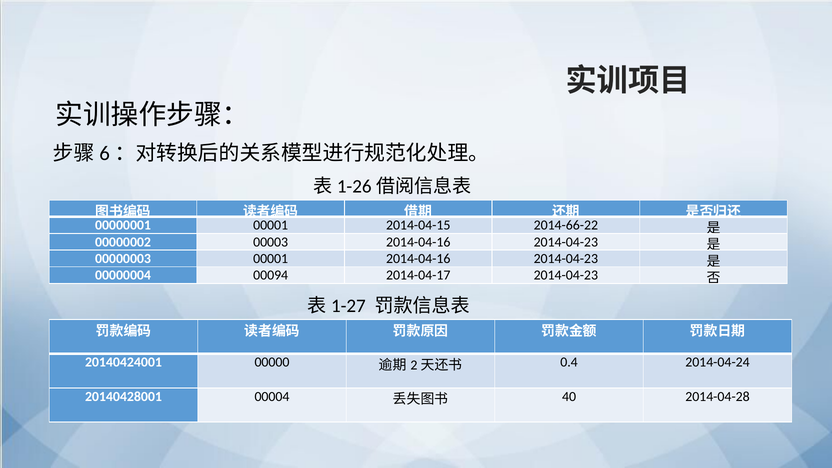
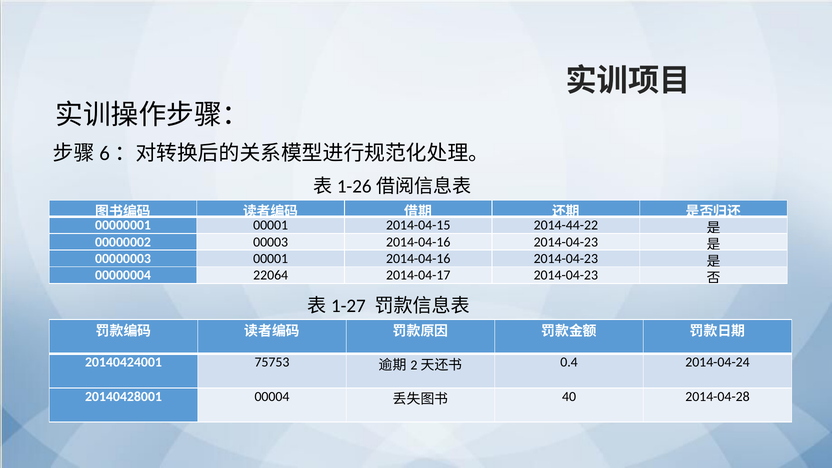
2014-66-22: 2014-66-22 -> 2014-44-22 (566, 225)
00094: 00094 -> 22064 (271, 275)
00000: 00000 -> 75753 (272, 362)
